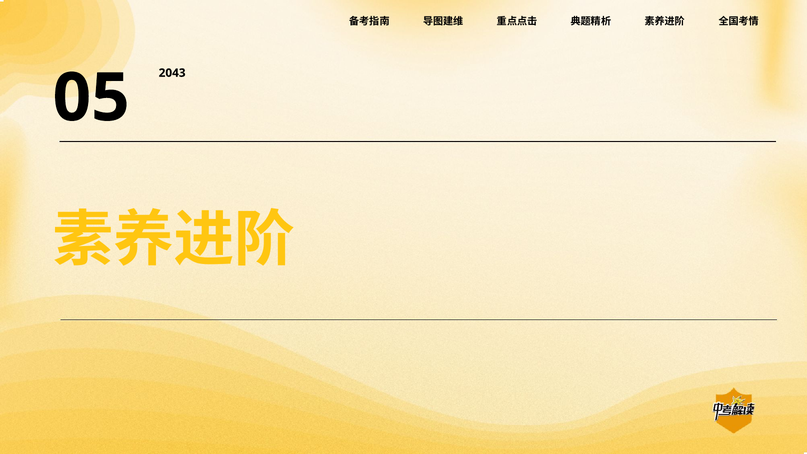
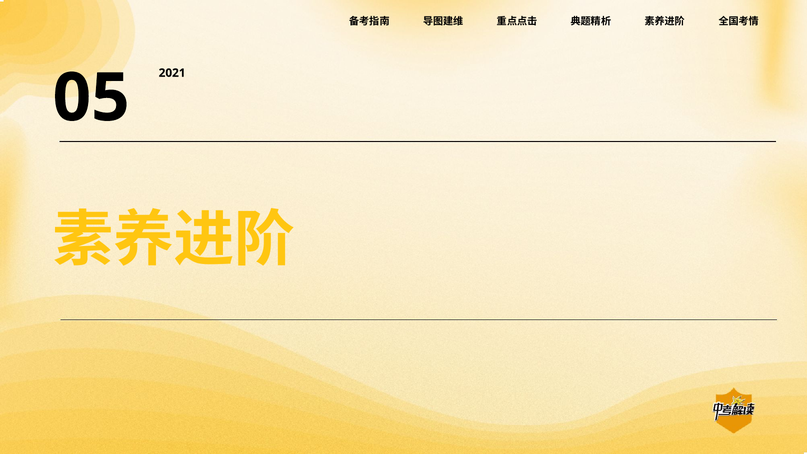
2043: 2043 -> 2021 (172, 73)
